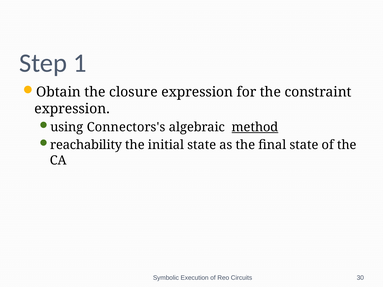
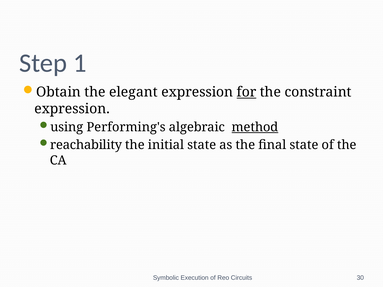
closure: closure -> elegant (133, 92)
for underline: none -> present (246, 92)
Connectors's: Connectors's -> Performing's (126, 127)
